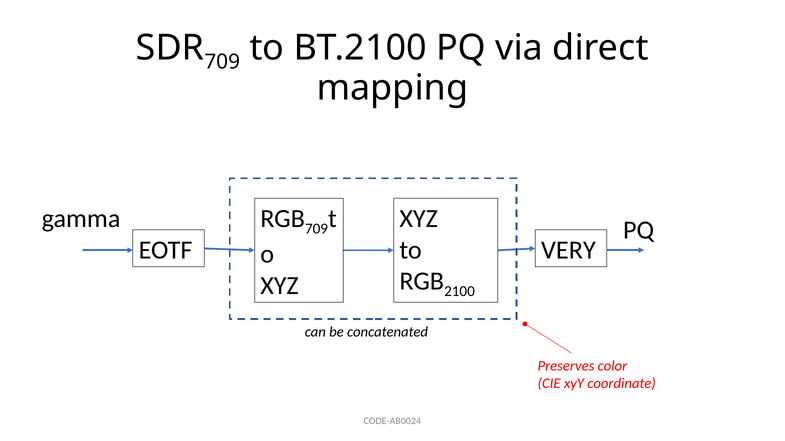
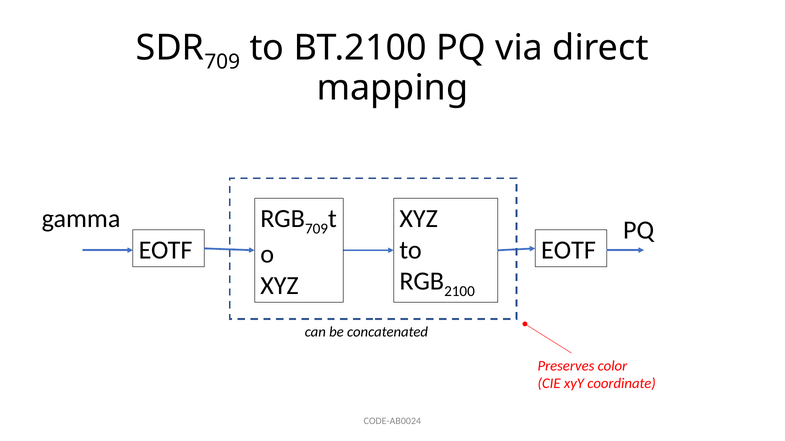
VERY: VERY -> EOTF (568, 251)
